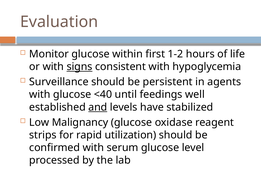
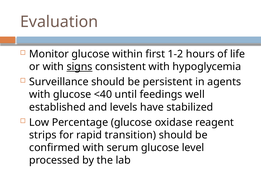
and underline: present -> none (98, 107)
Malignancy: Malignancy -> Percentage (80, 122)
utilization: utilization -> transition (130, 135)
